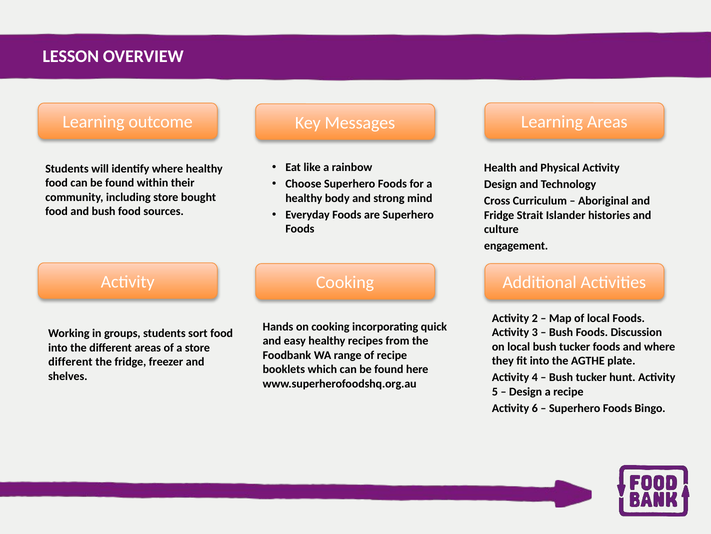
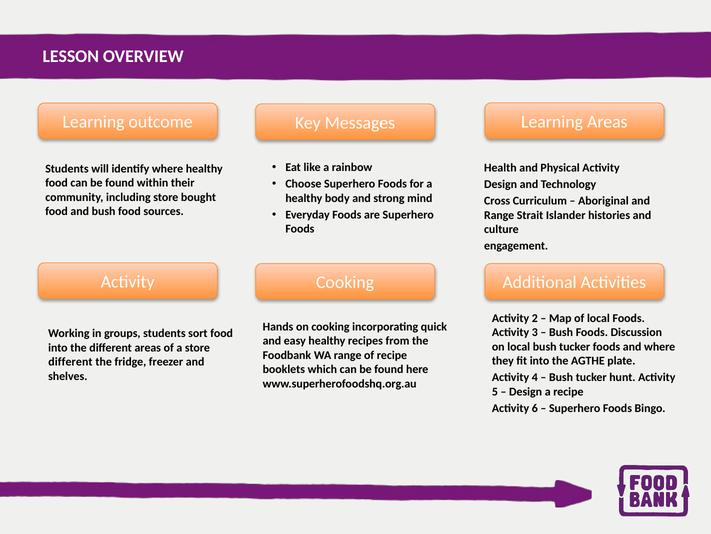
Fridge: Fridge -> Range (499, 215)
